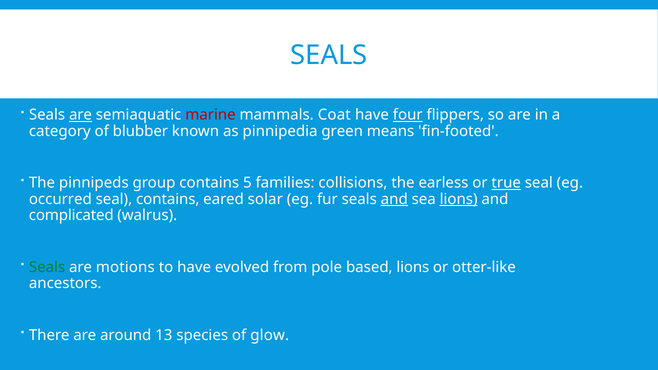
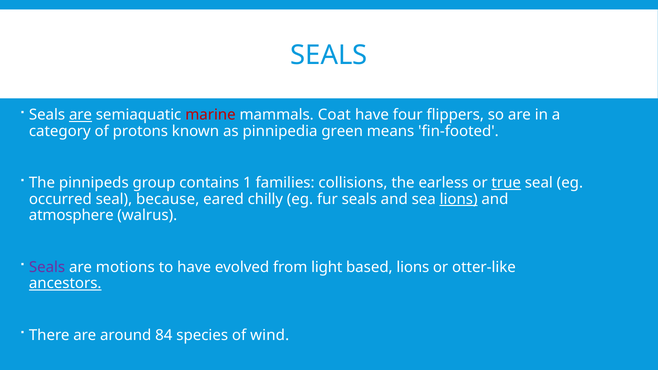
four underline: present -> none (408, 115)
blubber: blubber -> protons (140, 131)
5: 5 -> 1 (247, 183)
seal contains: contains -> because (168, 199)
solar: solar -> chilly (265, 199)
and underline: present -> none (394, 199)
complicated: complicated -> atmosphere (71, 216)
Seals colour: green -> purple (47, 267)
pole: pole -> light (327, 267)
ancestors underline: none -> present (65, 284)
13: 13 -> 84 (164, 335)
glow: glow -> wind (270, 335)
